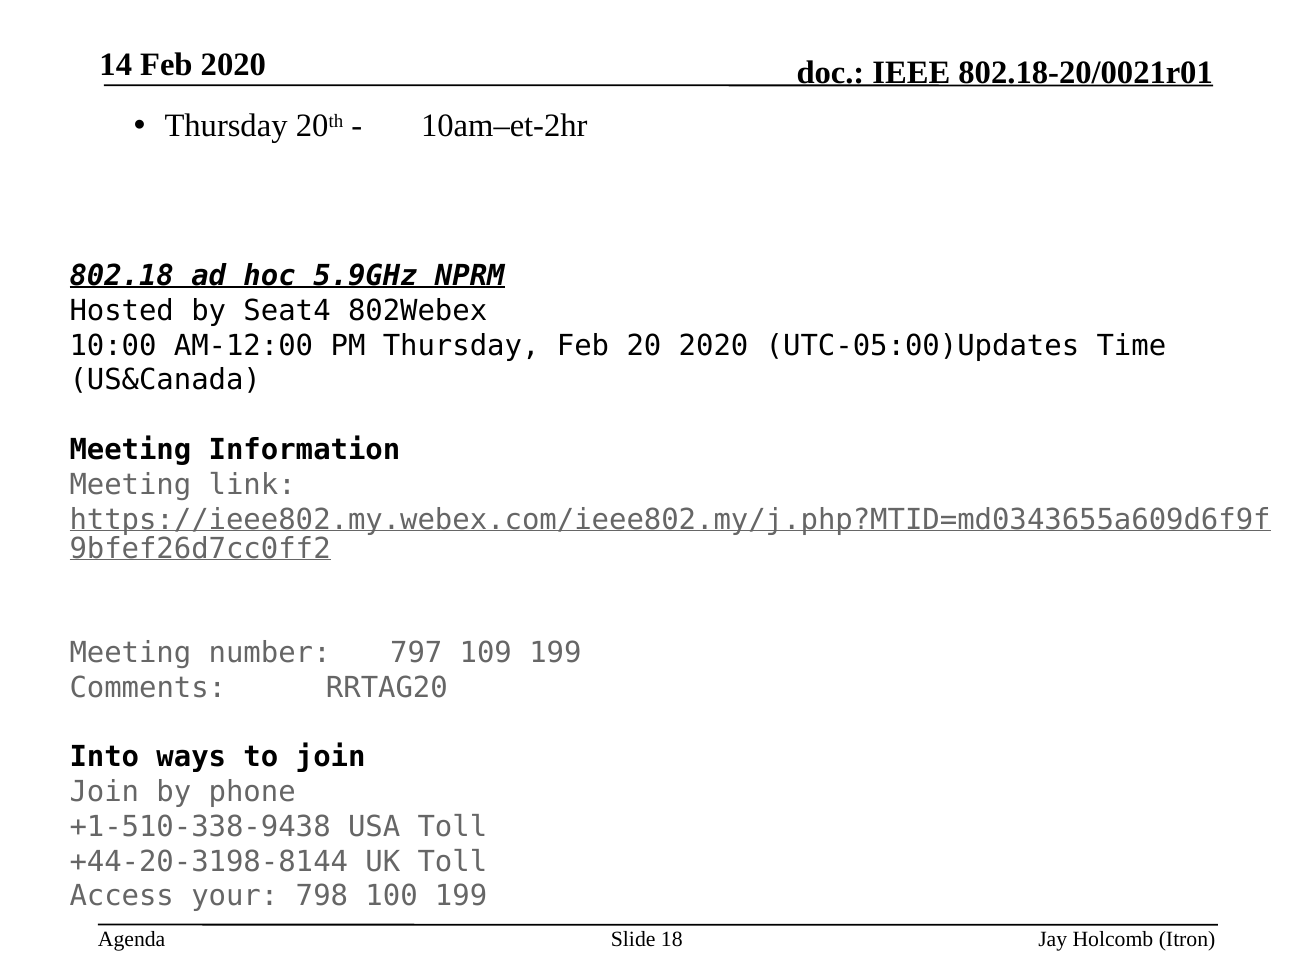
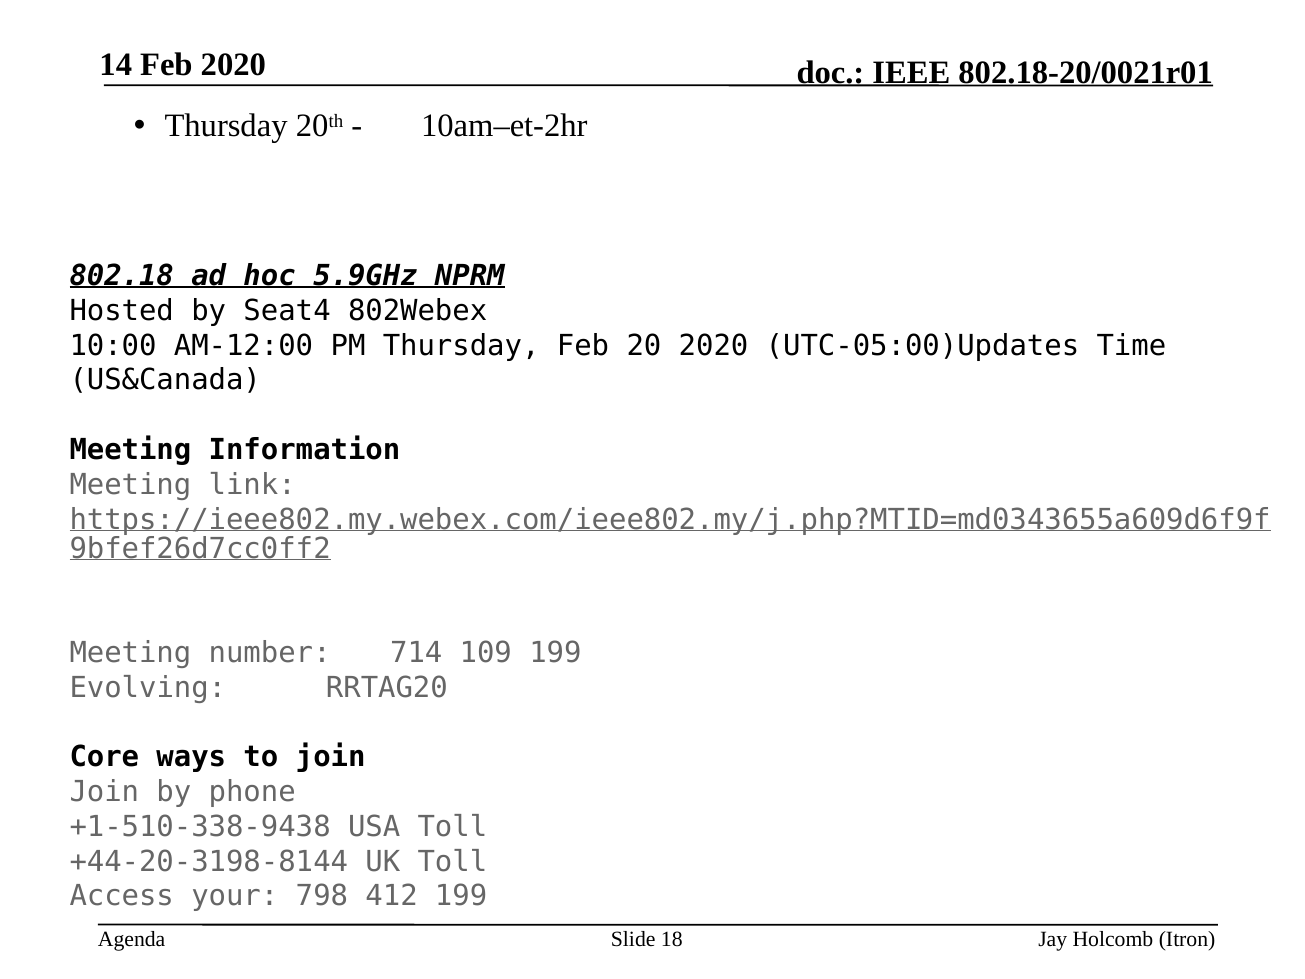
797: 797 -> 714 (416, 653)
Comments: Comments -> Evolving (148, 687)
Into: Into -> Core (104, 757)
100: 100 -> 412 (392, 896)
